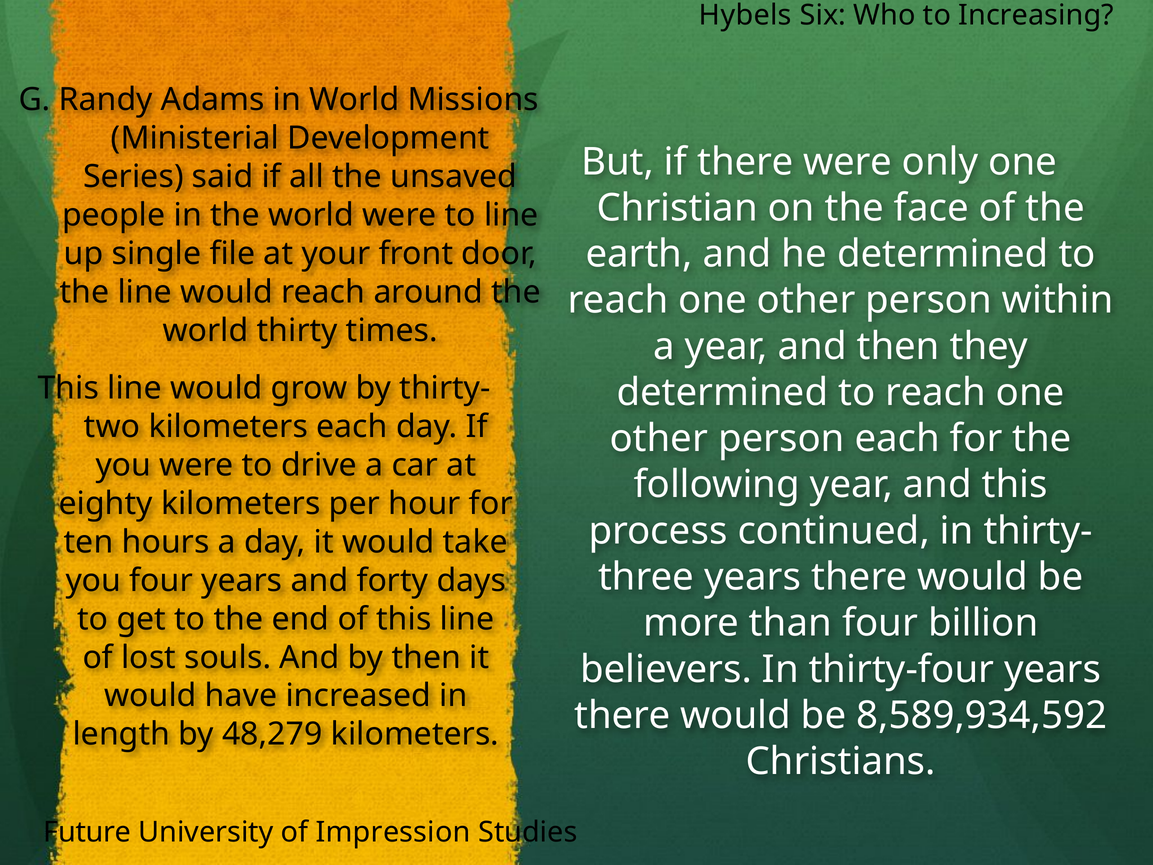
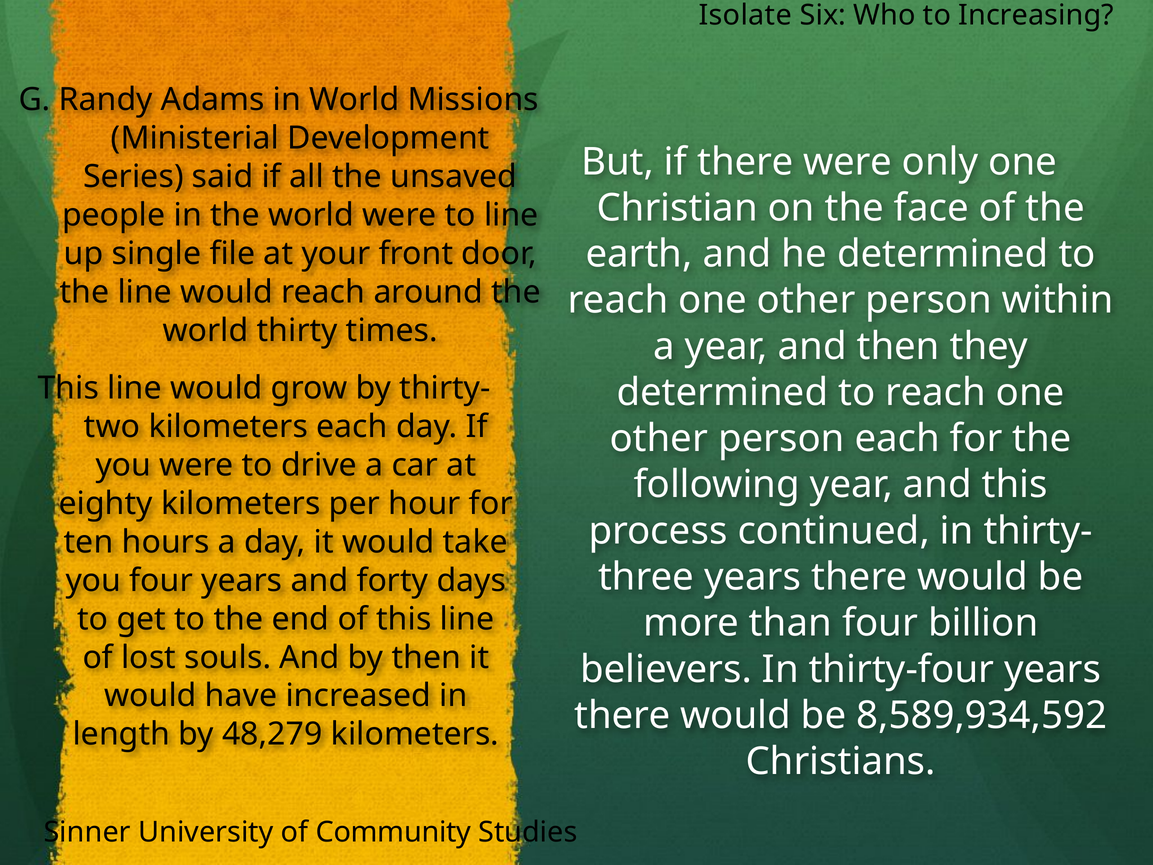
Hybels: Hybels -> Isolate (745, 15)
Future: Future -> Sinner (87, 832)
Impression: Impression -> Community (393, 832)
